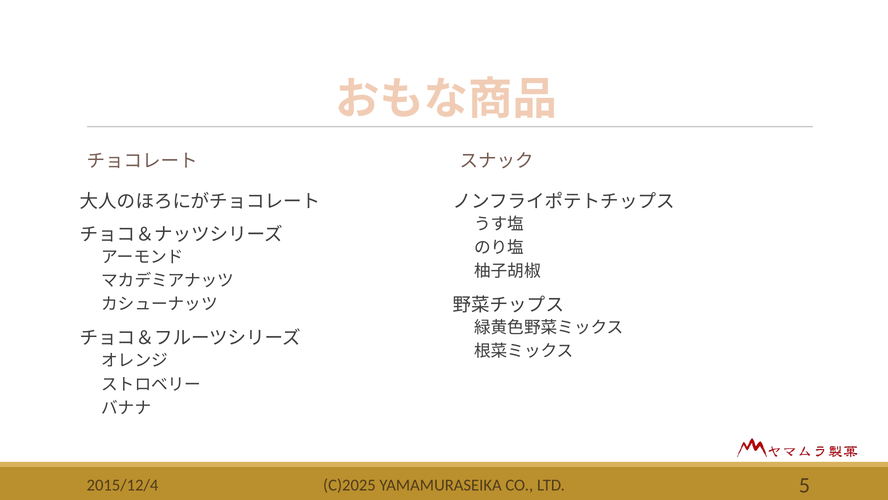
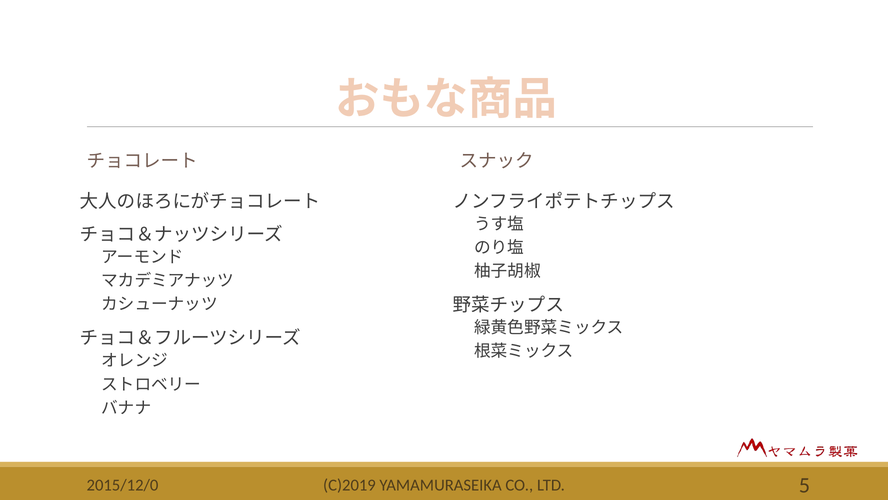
C)2025: C)2025 -> C)2019 (349, 485)
2015/12/4: 2015/12/4 -> 2015/12/0 (122, 485)
